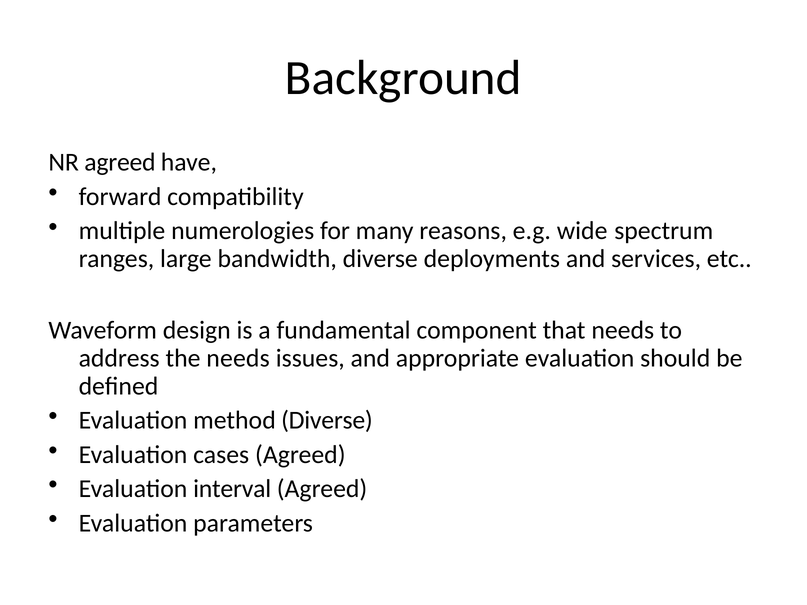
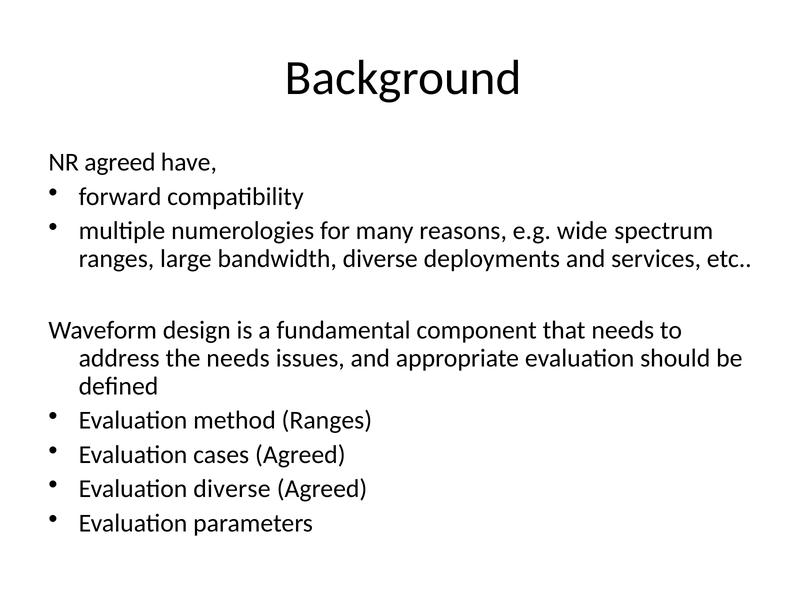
method Diverse: Diverse -> Ranges (327, 421)
Evaluation interval: interval -> diverse (232, 489)
